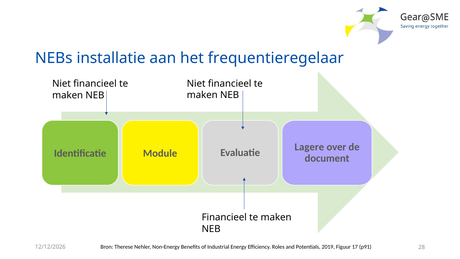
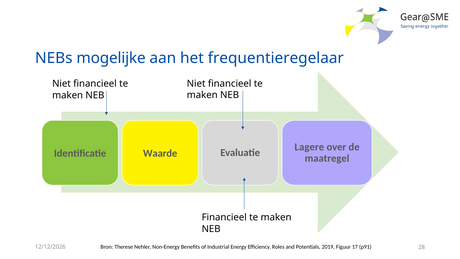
installatie: installatie -> mogelijke (111, 58)
Module: Module -> Waarde (160, 153)
document: document -> maatregel (327, 158)
